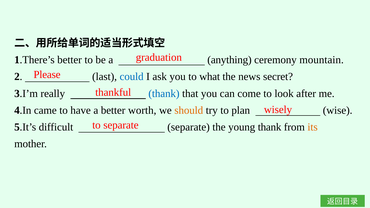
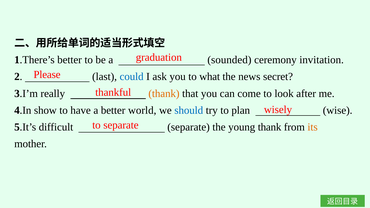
anything: anything -> sounded (229, 60)
mountain: mountain -> invitation (322, 60)
thank colour: blue -> orange (164, 94)
came: came -> show (45, 110)
worth: worth -> world (142, 110)
should colour: orange -> blue (189, 110)
